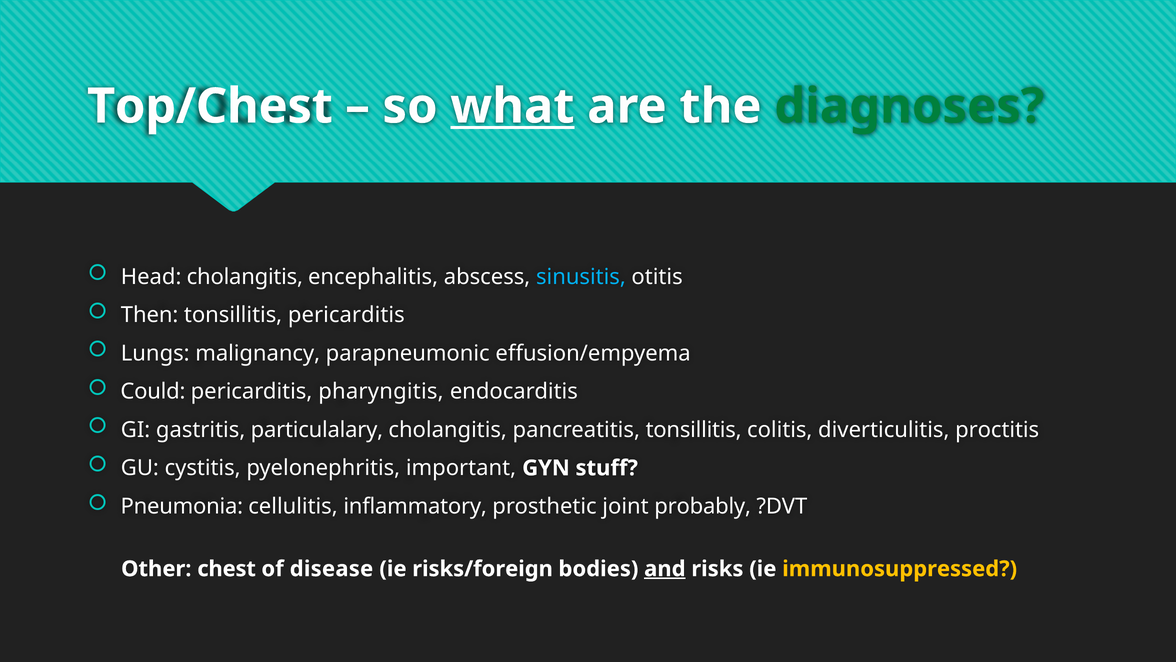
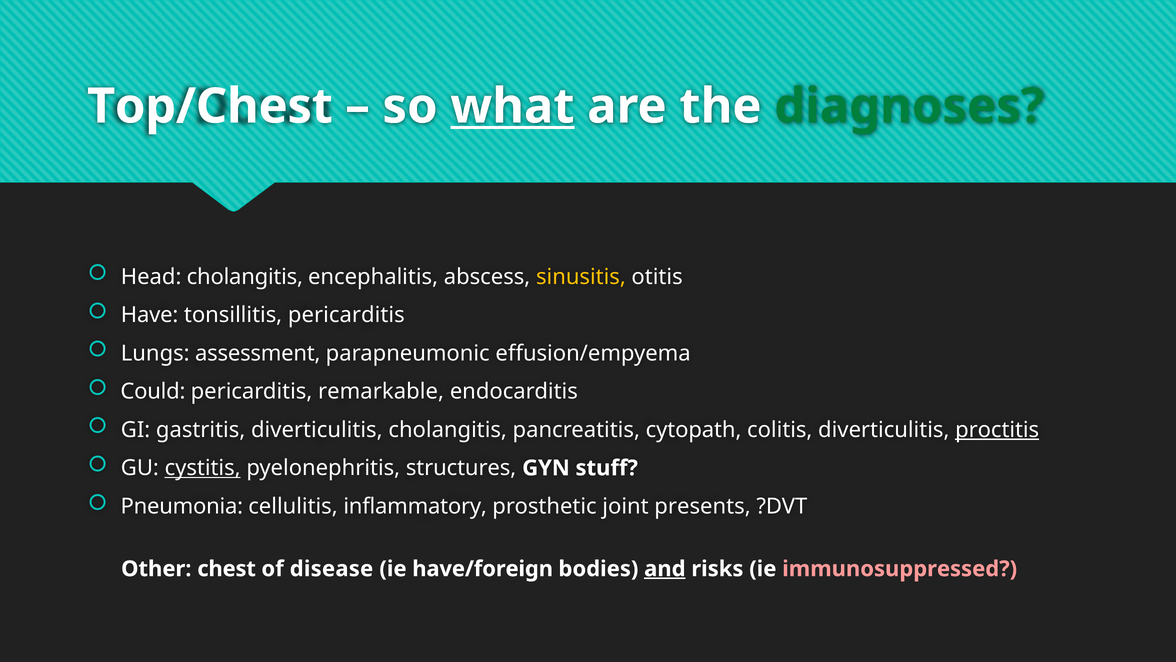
sinusitis colour: light blue -> yellow (581, 277)
Then: Then -> Have (150, 315)
malignancy: malignancy -> assessment (258, 353)
pharyngitis: pharyngitis -> remarkable (381, 391)
gastritis particulalary: particulalary -> diverticulitis (317, 429)
pancreatitis tonsillitis: tonsillitis -> cytopath (694, 429)
proctitis underline: none -> present (997, 429)
cystitis underline: none -> present (203, 468)
important: important -> structures (461, 468)
probably: probably -> presents (703, 506)
risks/foreign: risks/foreign -> have/foreign (483, 568)
immunosuppressed colour: yellow -> pink (900, 568)
